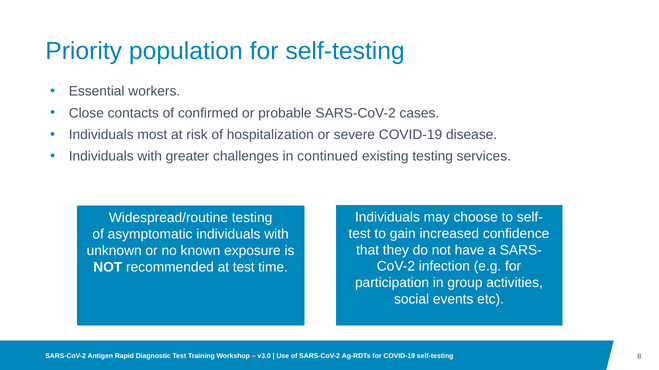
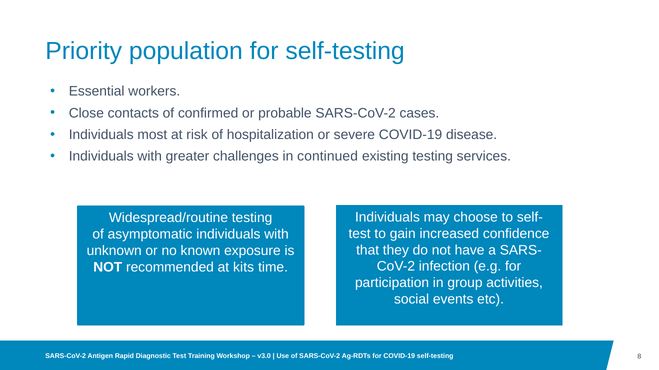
at test: test -> kits (244, 268)
